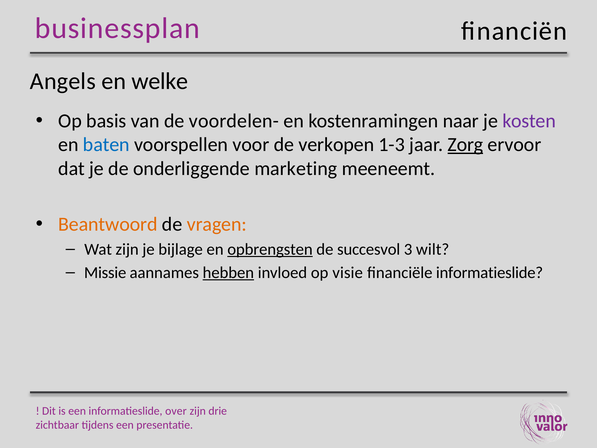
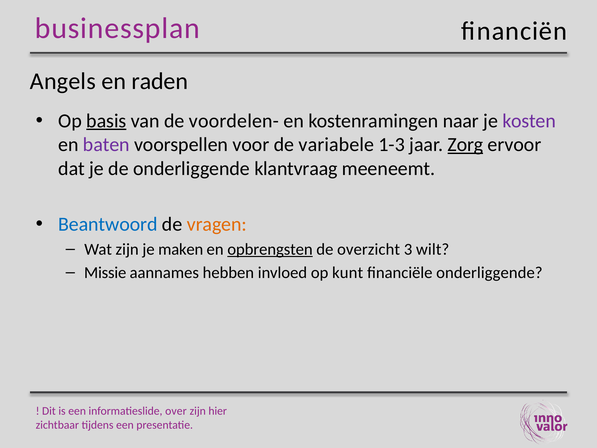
welke: welke -> raden (160, 81)
basis underline: none -> present (106, 121)
baten colour: blue -> purple (106, 145)
verkopen: verkopen -> variabele (336, 145)
marketing: marketing -> klantvraag (296, 169)
Beantwoord colour: orange -> blue (108, 224)
bijlage: bijlage -> maken (181, 249)
succesvol: succesvol -> overzicht (369, 249)
hebben underline: present -> none (228, 273)
visie: visie -> kunt (348, 273)
financiële informatieslide: informatieslide -> onderliggende (489, 273)
drie: drie -> hier (218, 411)
